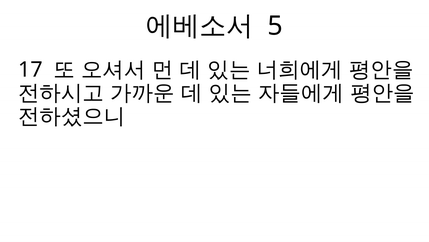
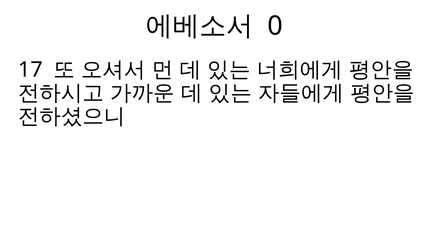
5: 5 -> 0 (275, 26)
